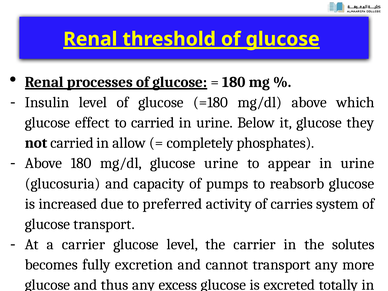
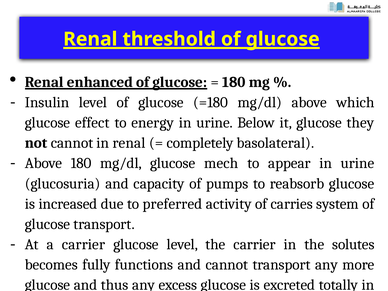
processes: processes -> enhanced (100, 82)
to carried: carried -> energy (153, 123)
not carried: carried -> cannot (72, 143)
in allow: allow -> renal (129, 143)
phosphates: phosphates -> basolateral (275, 143)
glucose urine: urine -> mech (221, 163)
excretion: excretion -> functions (144, 265)
